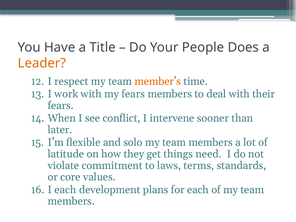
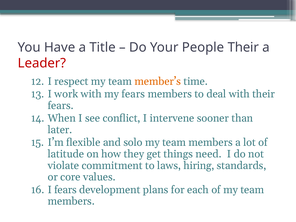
People Does: Does -> Their (243, 47)
Leader colour: orange -> red (42, 63)
terms: terms -> hiring (199, 166)
I each: each -> fears (65, 190)
